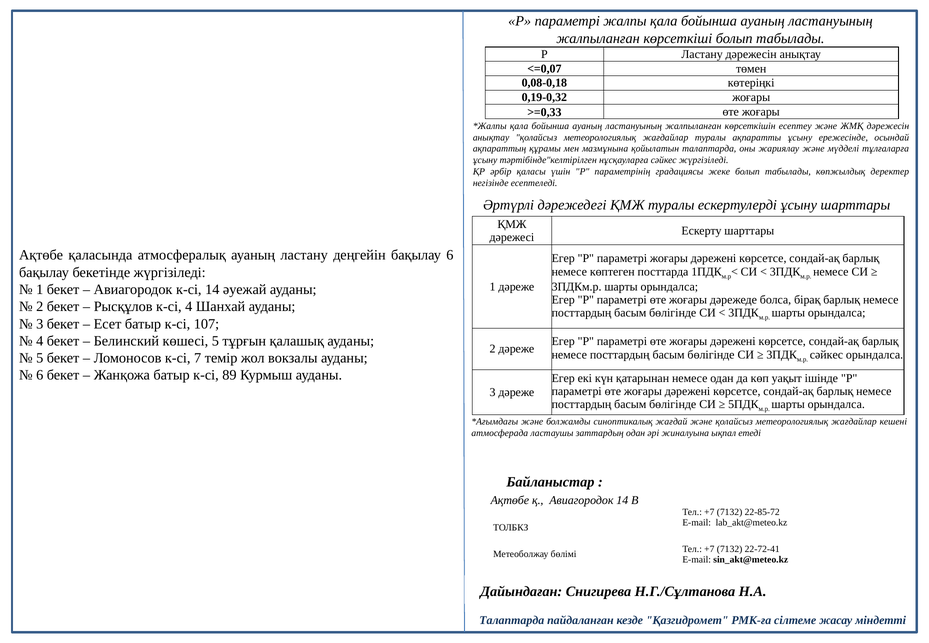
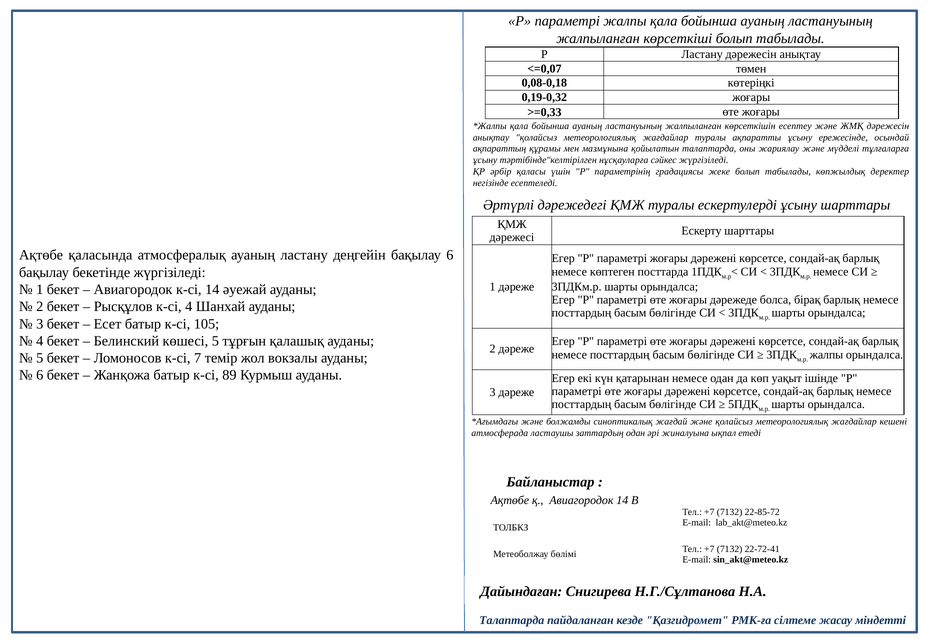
107: 107 -> 105 (206, 324)
сәйкес: сәйкес -> жалпы (826, 355)
